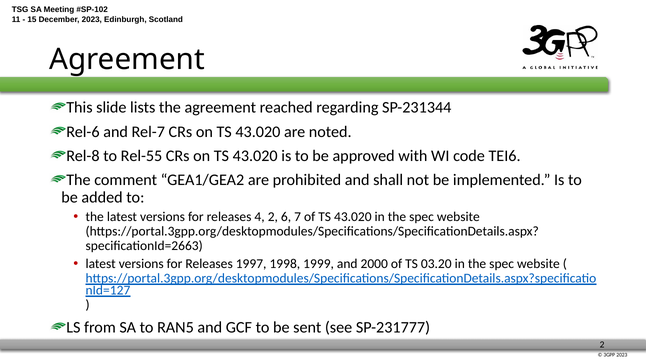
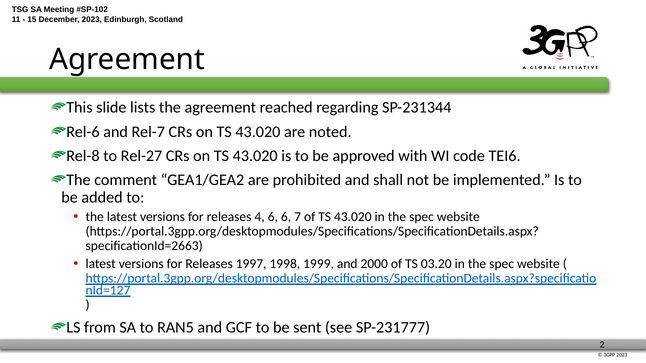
Rel-55: Rel-55 -> Rel-27 (141, 156)
4 2: 2 -> 6 (273, 217)
